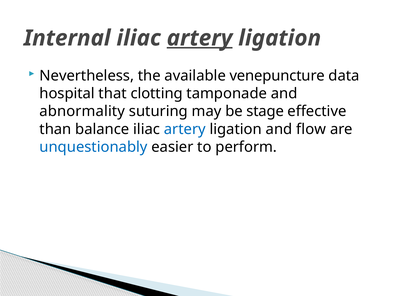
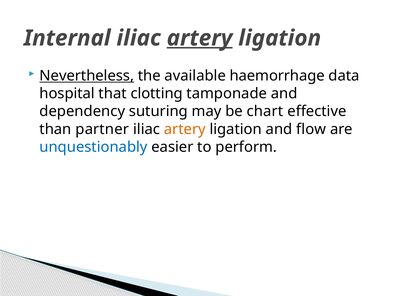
Nevertheless underline: none -> present (87, 76)
venepuncture: venepuncture -> haemorrhage (277, 76)
abnormality: abnormality -> dependency (82, 111)
stage: stage -> chart (265, 111)
balance: balance -> partner (102, 129)
artery colour: blue -> orange (185, 129)
